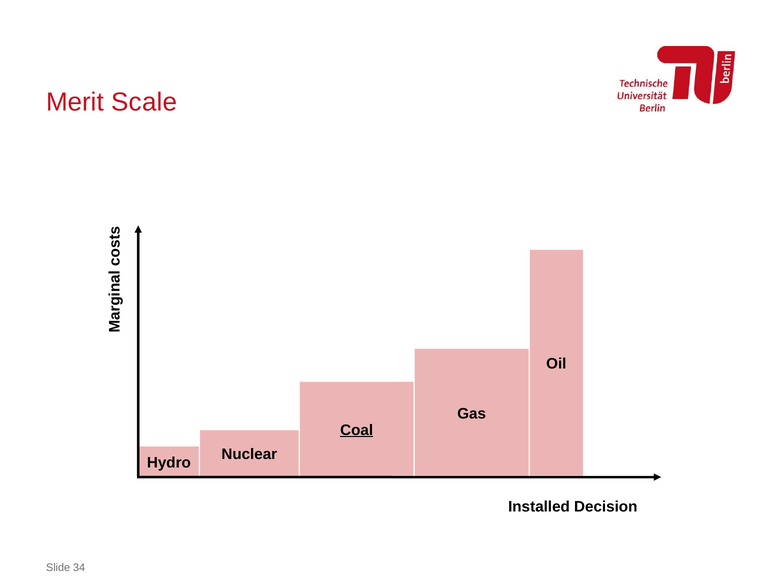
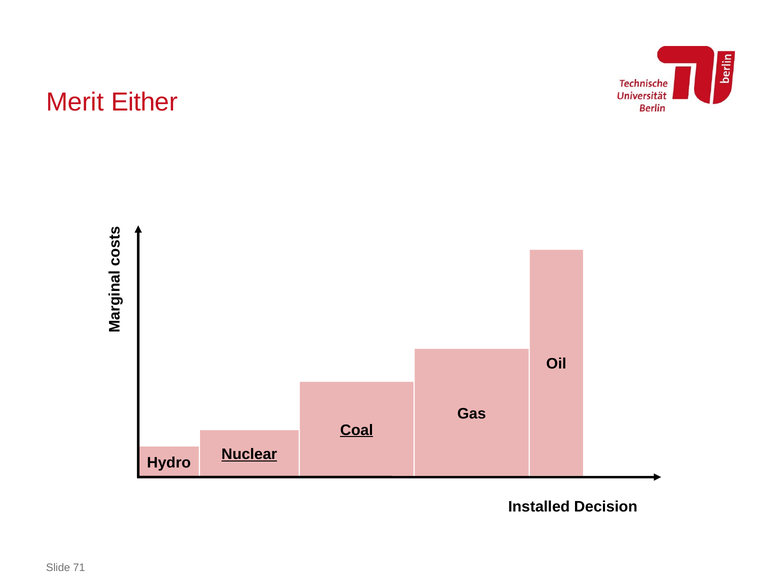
Scale: Scale -> Either (144, 102)
Nuclear underline: none -> present (249, 454)
34: 34 -> 71 (79, 567)
